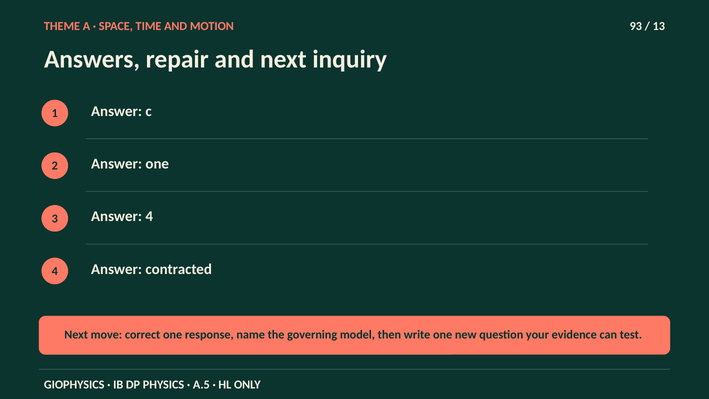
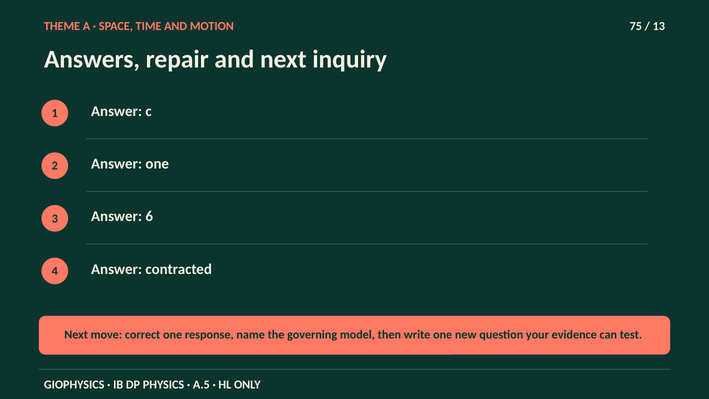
93: 93 -> 75 (636, 26)
Answer 4: 4 -> 6 (149, 216)
